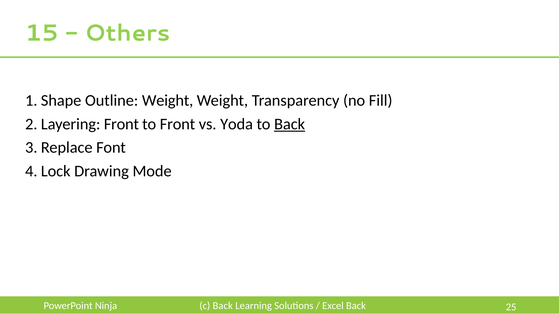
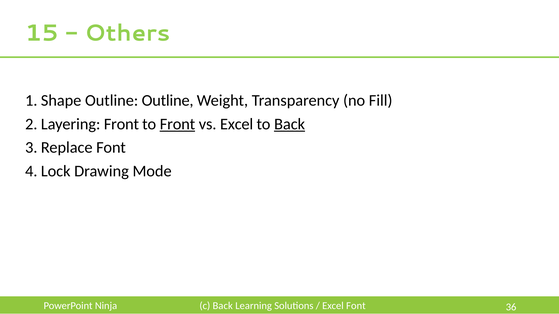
Outline Weight: Weight -> Outline (168, 101)
Front underline: none -> present (177, 124)
vs Yoda: Yoda -> Excel (237, 124)
Excel Back: Back -> Font (356, 306)
25: 25 -> 36 (511, 307)
